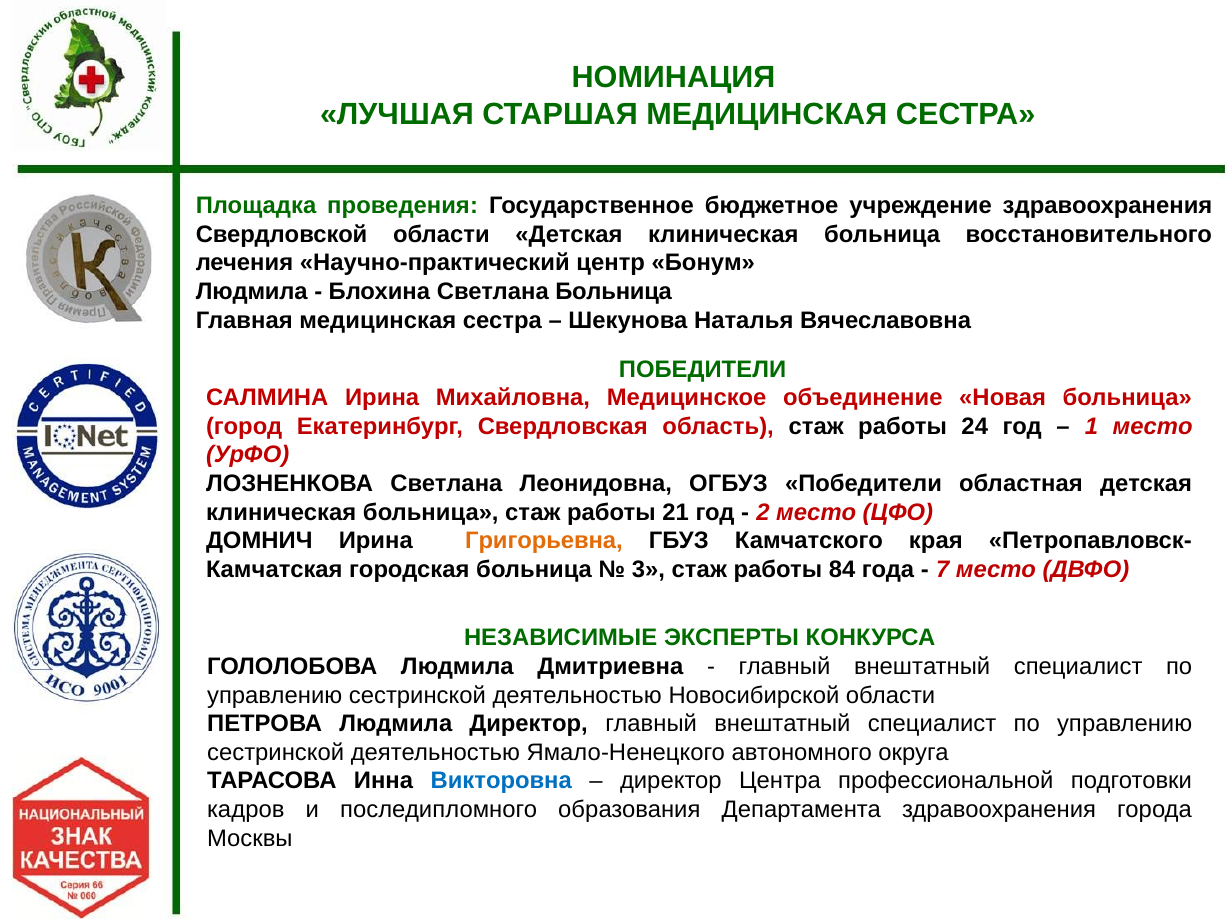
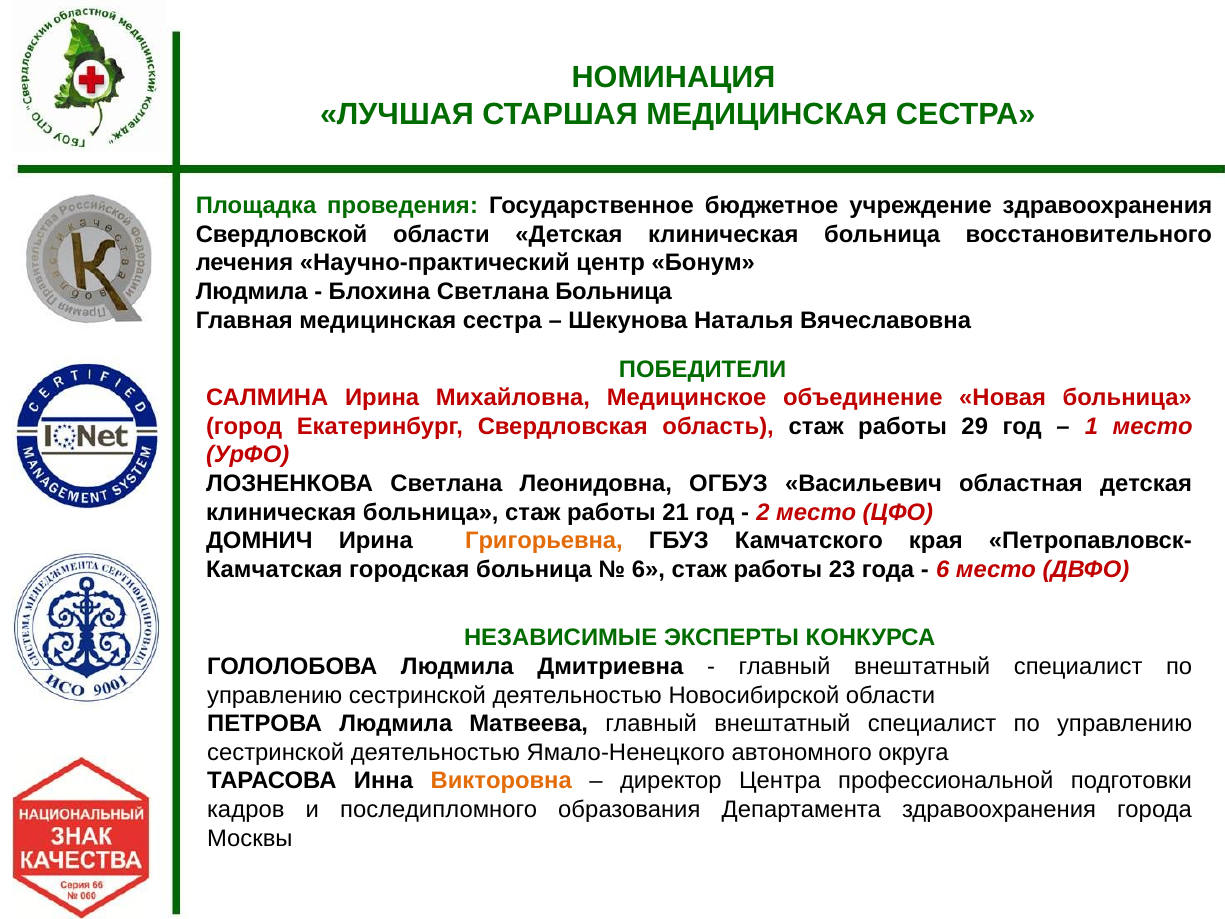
24: 24 -> 29 (975, 426)
ОГБУЗ Победители: Победители -> Васильевич (864, 483)
3: 3 -> 6 (649, 569)
84: 84 -> 23 (842, 569)
7: 7 -> 6 (943, 569)
Людмила Директор: Директор -> Матвеева (529, 724)
Викторовна colour: blue -> orange (501, 781)
